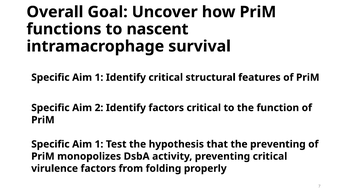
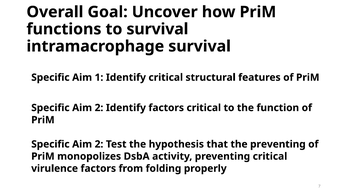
to nascent: nascent -> survival (157, 29)
1: 1 -> 2 (99, 144)
